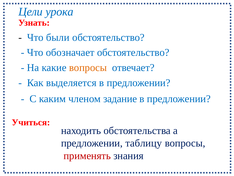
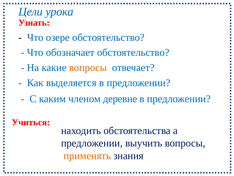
были: были -> озере (58, 37)
задание: задание -> деревне (120, 99)
таблицу: таблицу -> выучить (144, 143)
применять colour: red -> orange (87, 155)
